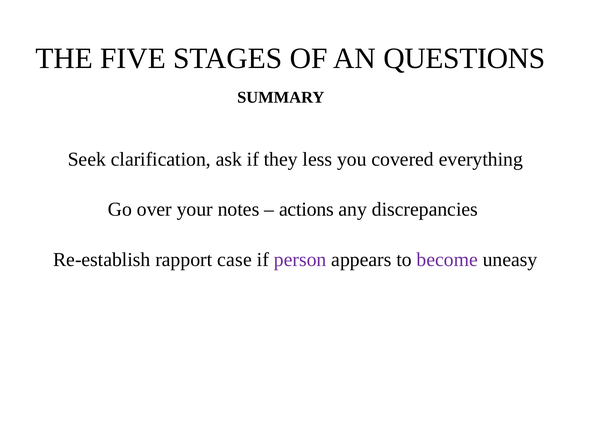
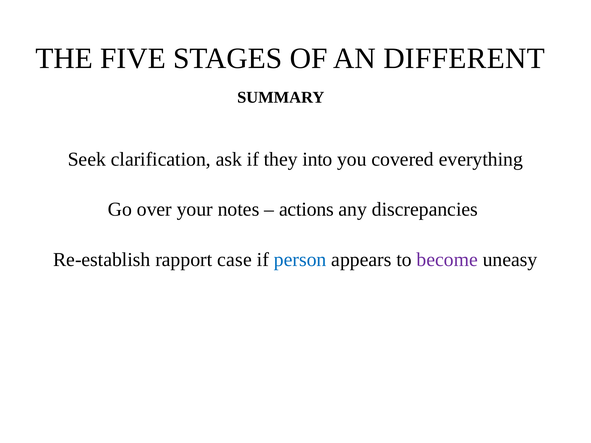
QUESTIONS: QUESTIONS -> DIFFERENT (464, 58)
less: less -> into (318, 159)
person colour: purple -> blue (300, 260)
